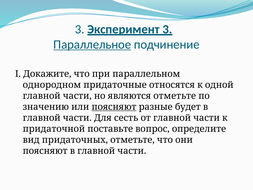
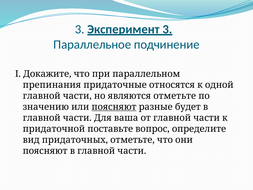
Параллельное underline: present -> none (92, 44)
однородном: однородном -> препинания (52, 85)
сесть: сесть -> ваша (126, 118)
